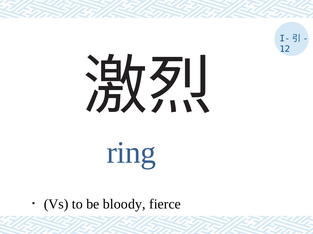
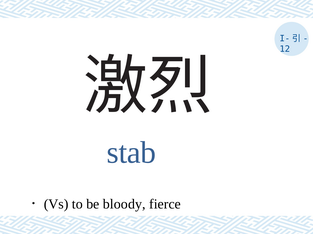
ring: ring -> stab (131, 153)
